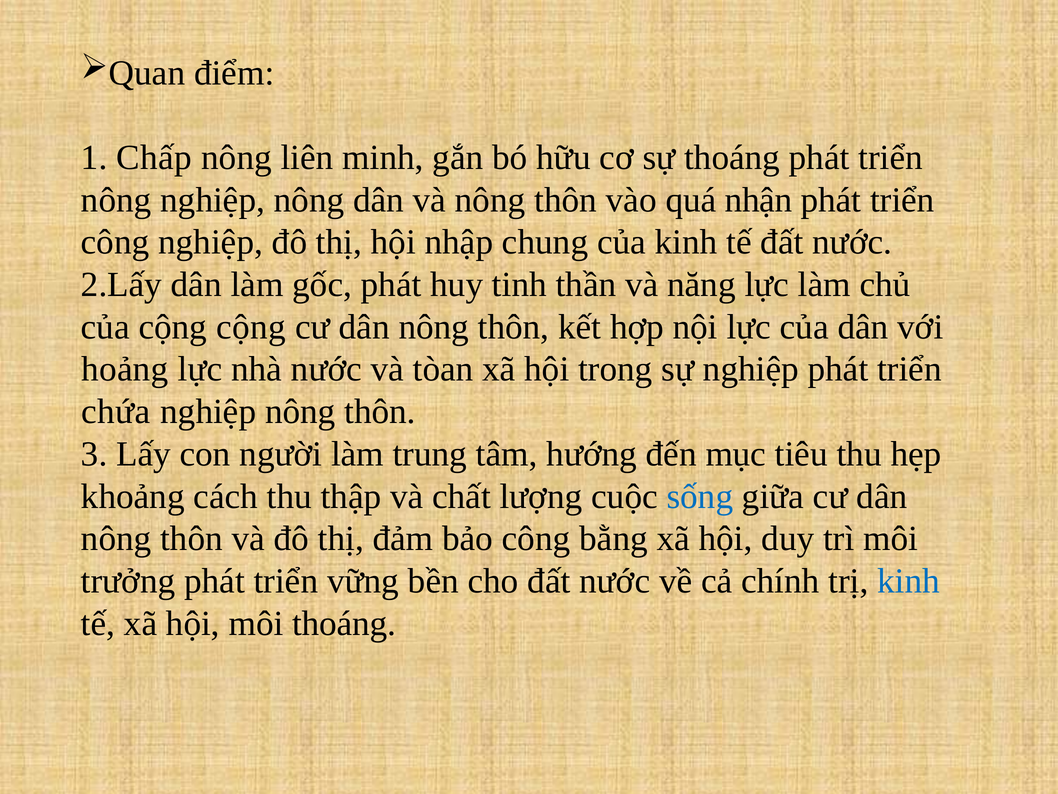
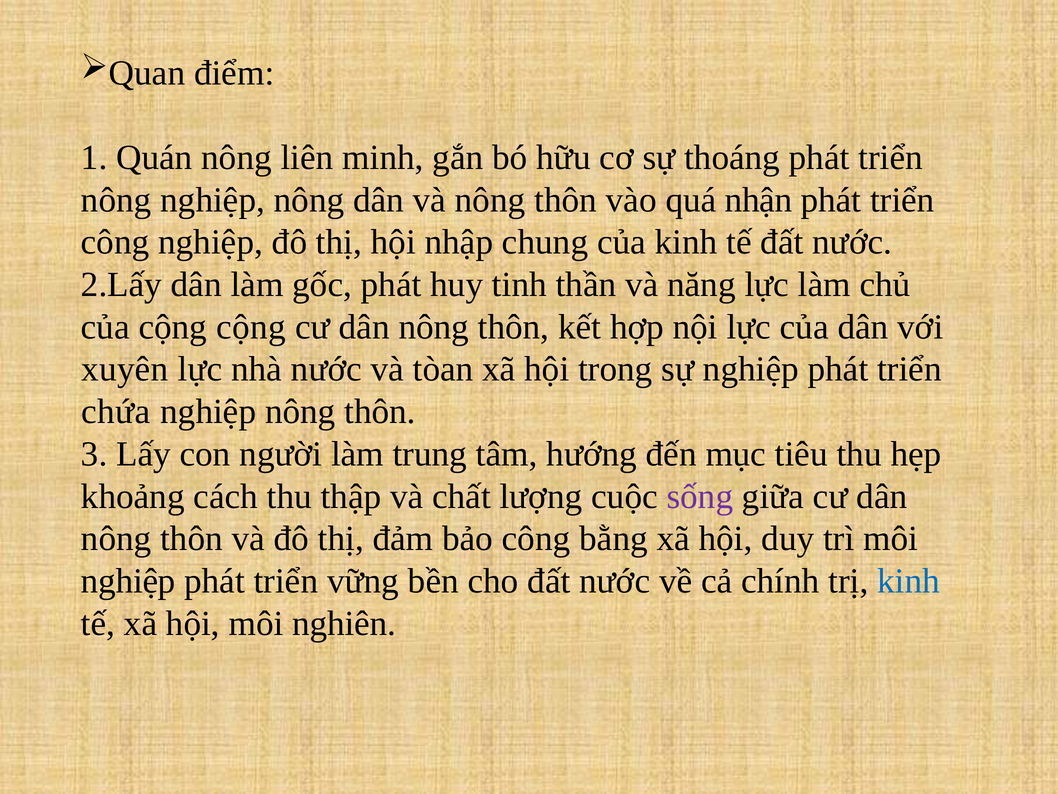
Chấp: Chấp -> Quán (154, 158)
hoảng: hoảng -> xuyên (125, 369)
sống colour: blue -> purple (700, 496)
trưởng: trưởng -> nghiệp (128, 581)
môi thoáng: thoáng -> nghiên (344, 623)
